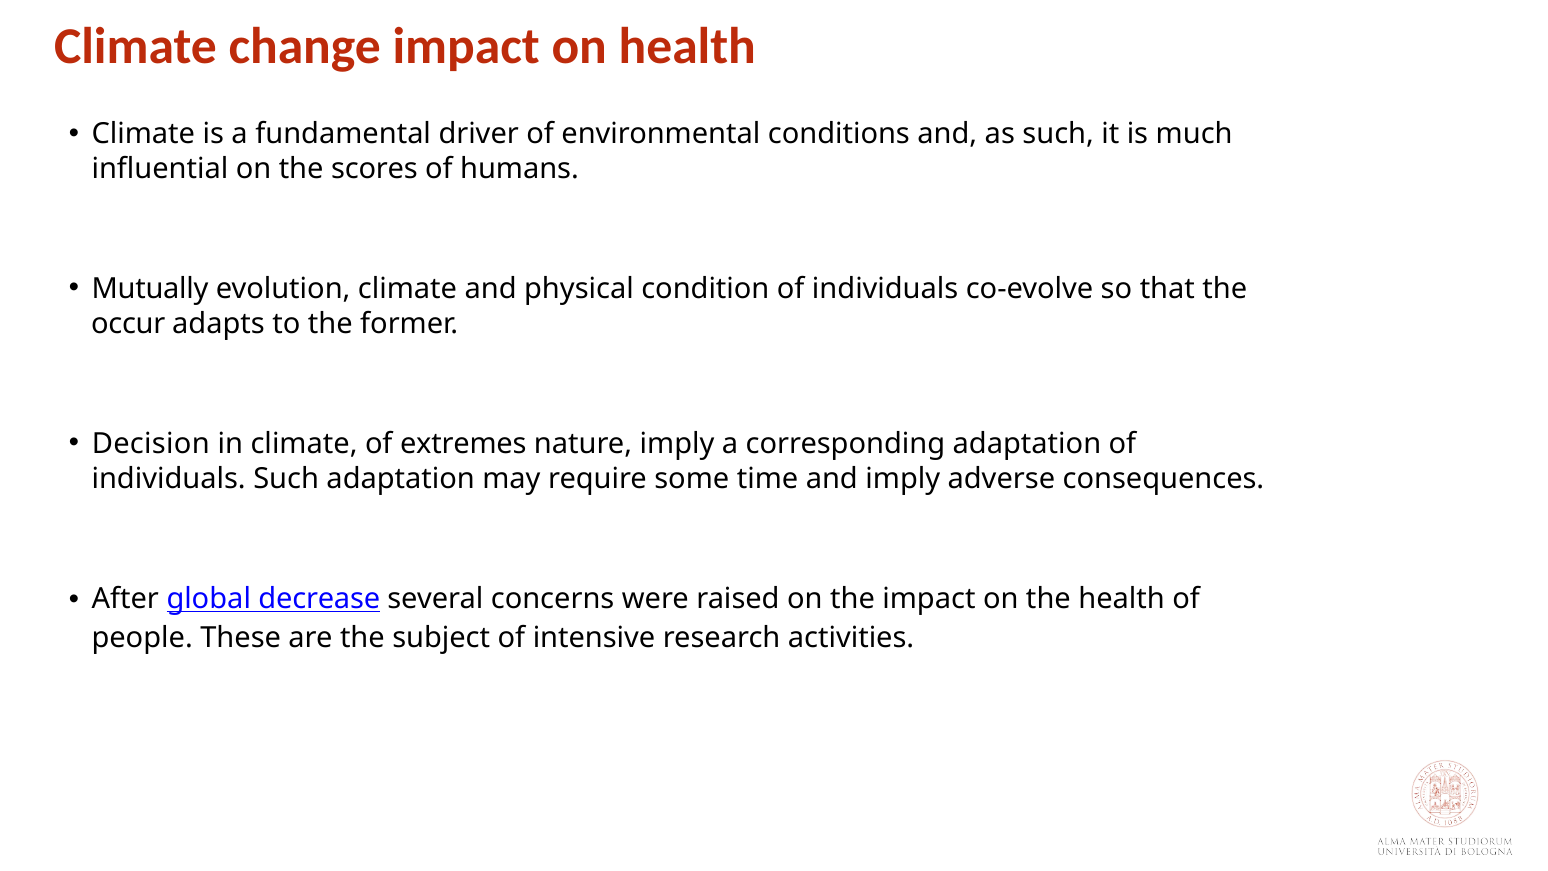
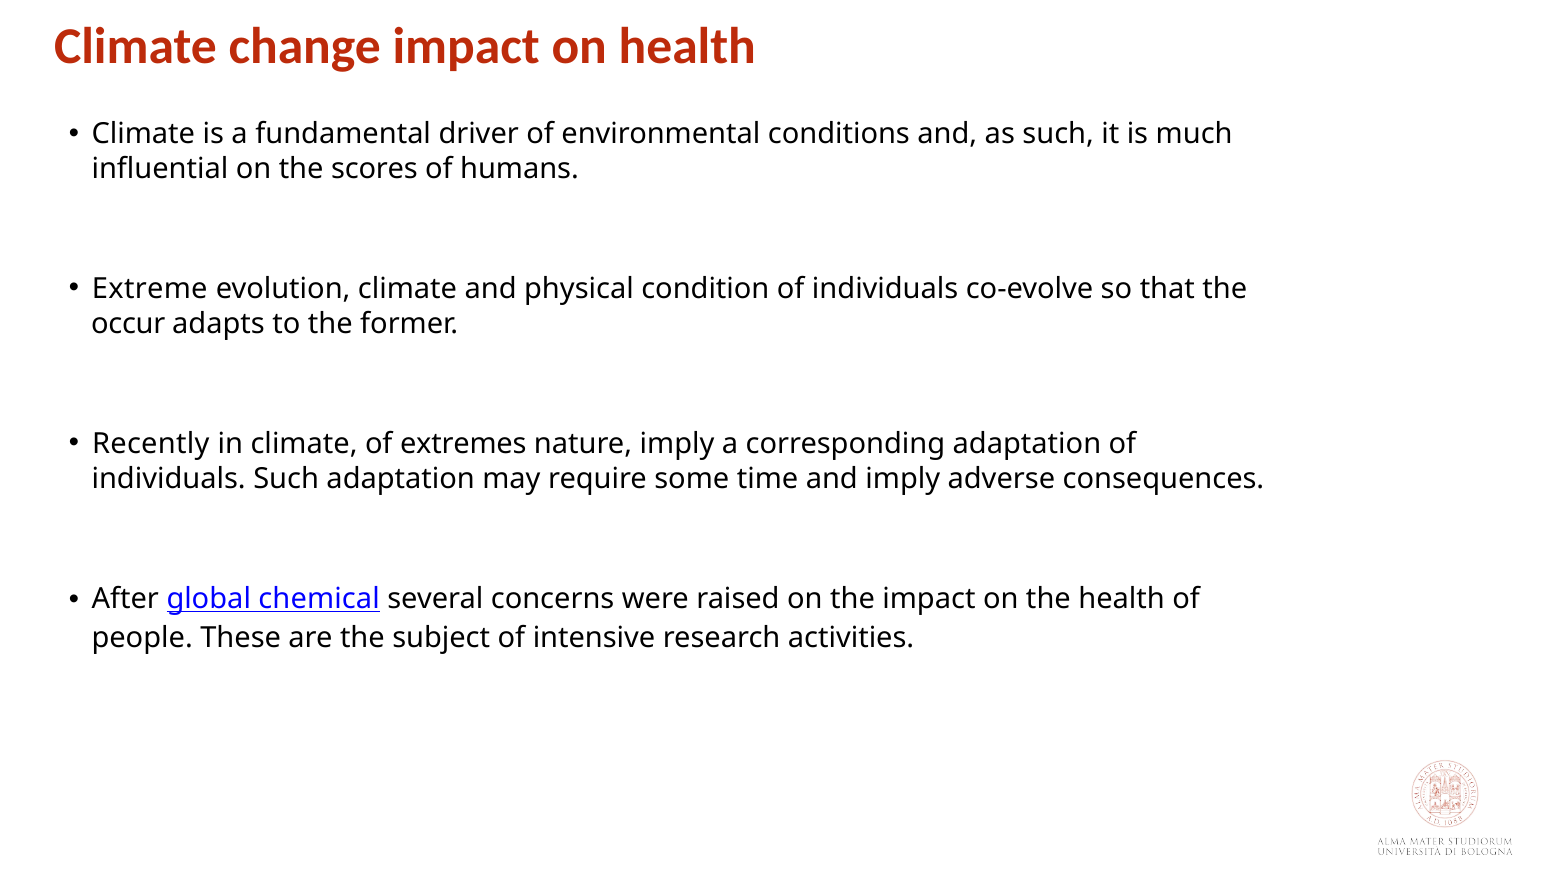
Mutually: Mutually -> Extreme (150, 289)
Decision: Decision -> Recently (151, 444)
decrease: decrease -> chemical (319, 598)
